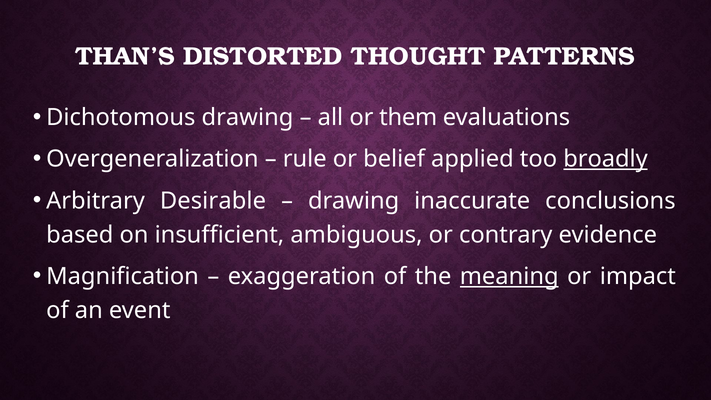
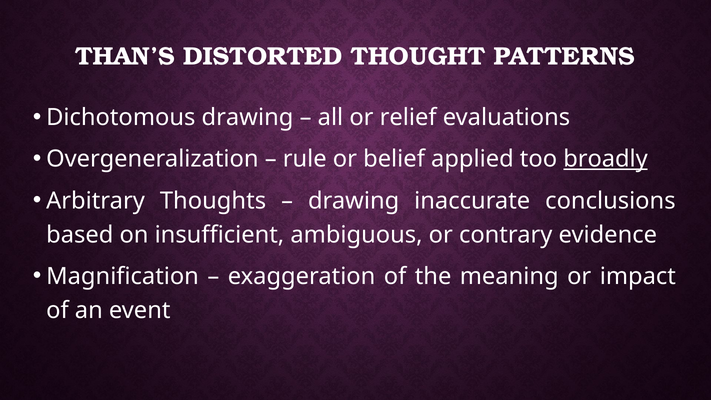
them: them -> relief (408, 118)
Desirable: Desirable -> Thoughts (213, 201)
meaning underline: present -> none (509, 276)
